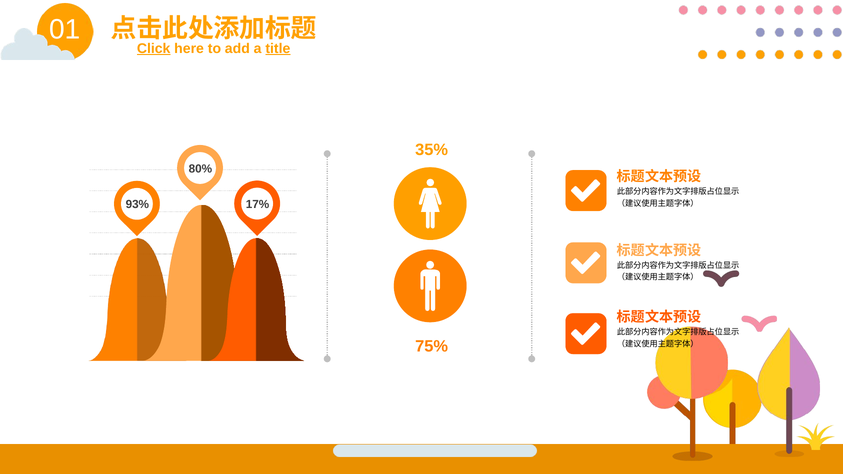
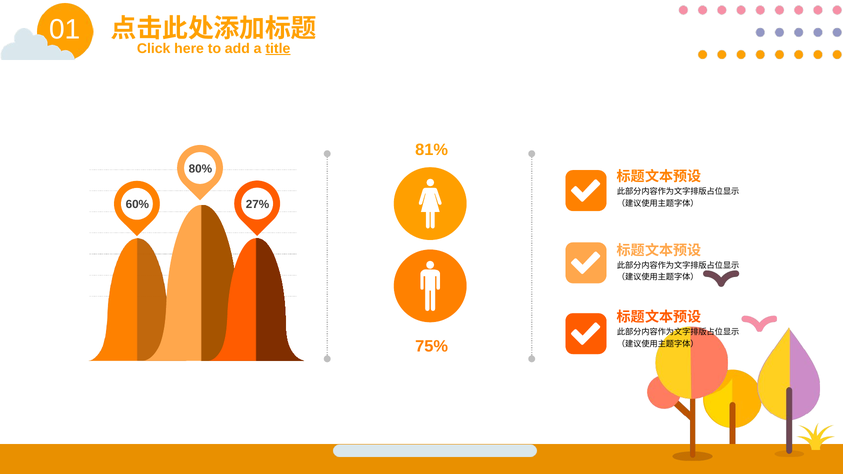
Click underline: present -> none (154, 48)
35%: 35% -> 81% (432, 150)
17%: 17% -> 27% (258, 204)
93%: 93% -> 60% (137, 205)
